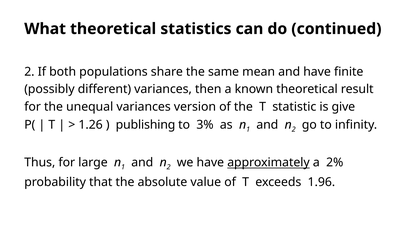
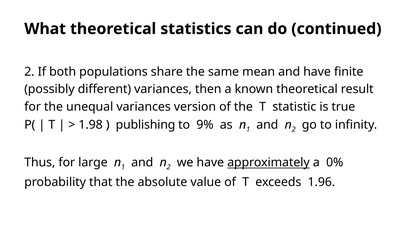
give: give -> true (343, 107)
1.26: 1.26 -> 1.98 (91, 125)
3%: 3% -> 9% (205, 125)
2%: 2% -> 0% (335, 163)
